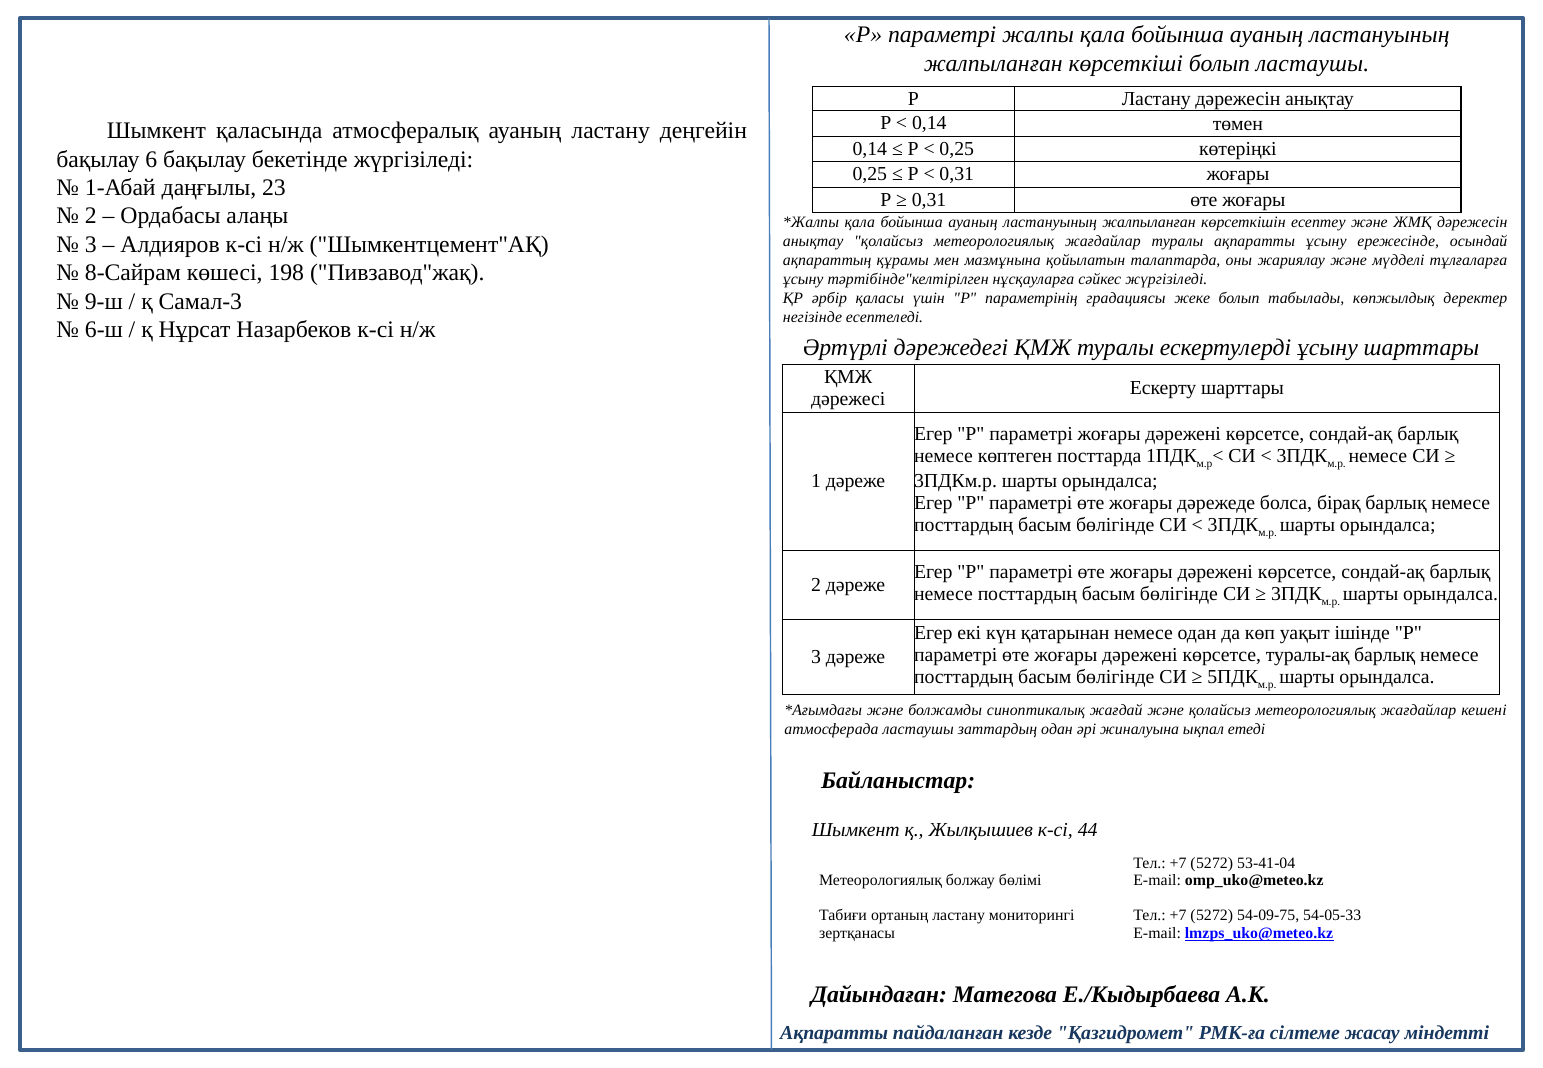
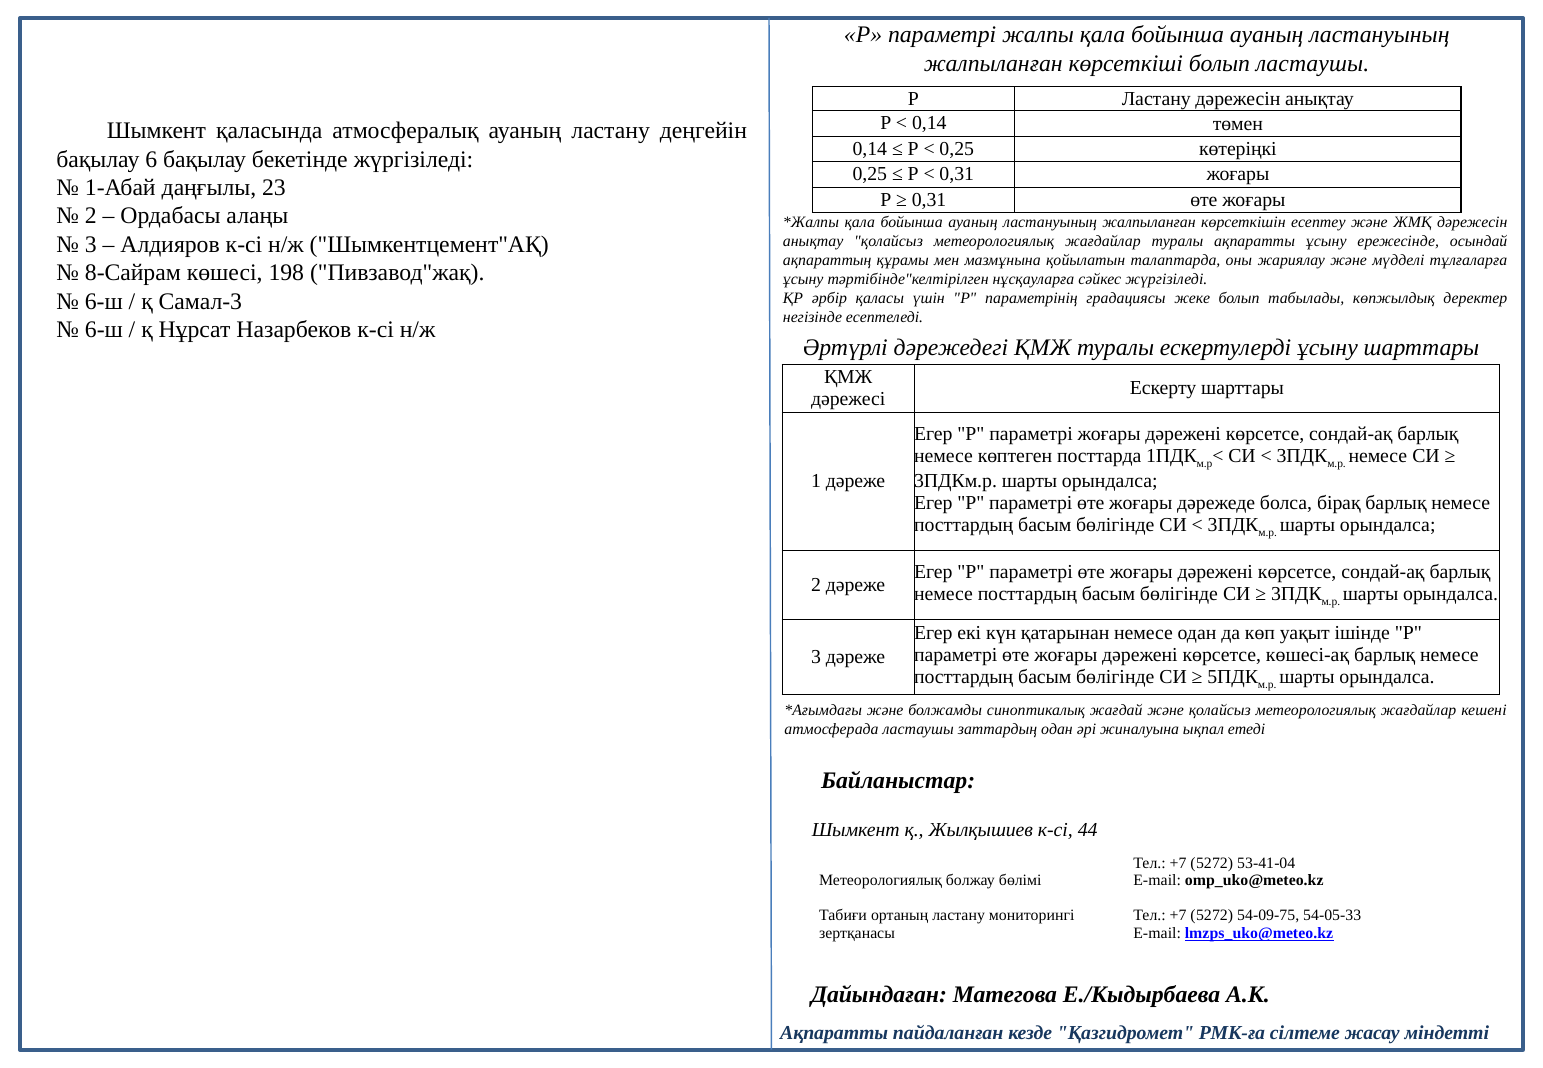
9-ш: 9-ш -> 6-ш (104, 302)
туралы-ақ: туралы-ақ -> көшесі-ақ (1308, 655)
